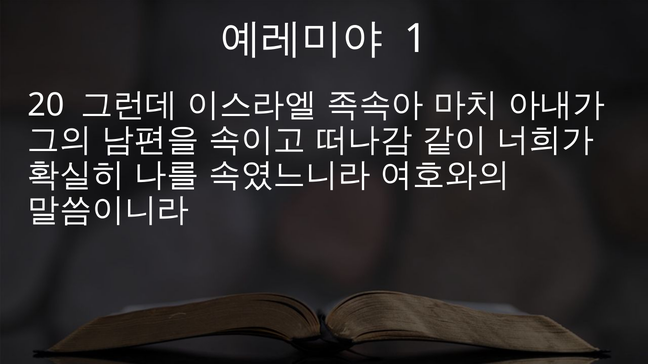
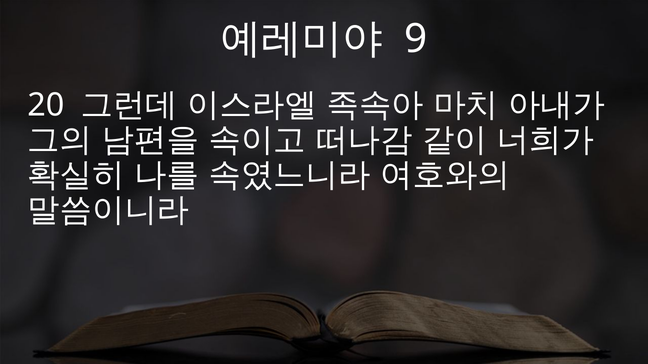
1: 1 -> 9 (416, 39)
